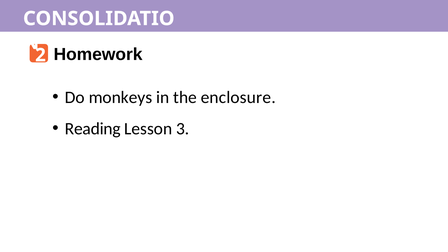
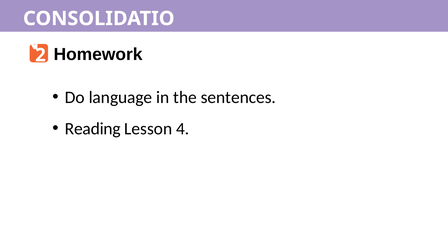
monkeys: monkeys -> language (121, 97)
enclosure: enclosure -> sentences (238, 97)
3: 3 -> 4 (183, 129)
